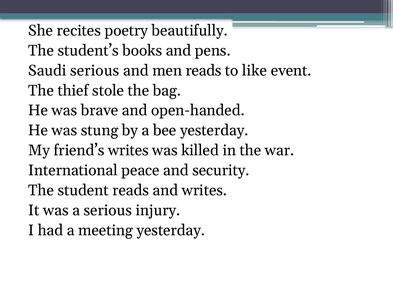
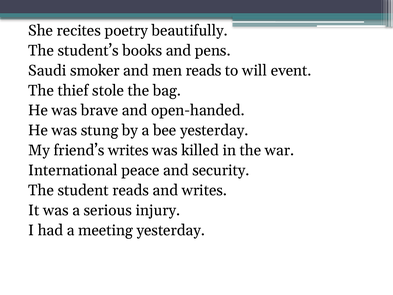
Saudi serious: serious -> smoker (95, 70)
like: like -> will (255, 70)
